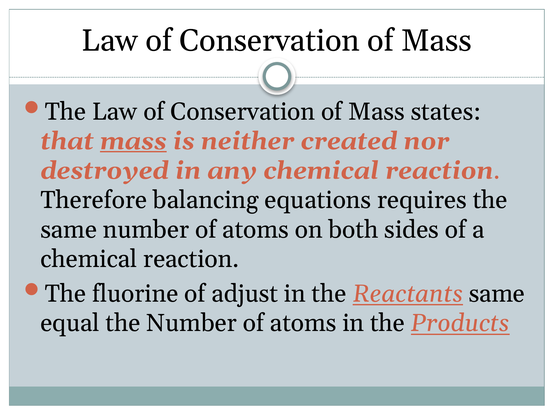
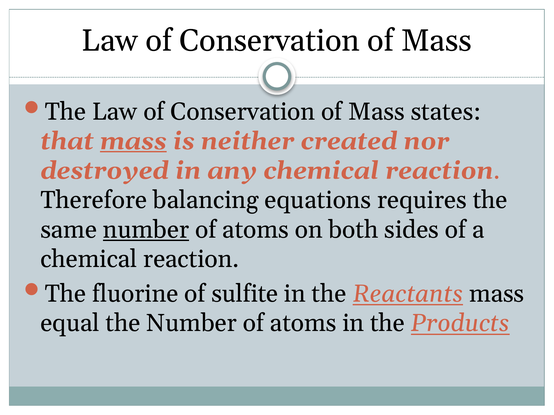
number underline: none -> present (146, 230)
adjust: adjust -> sulfite (245, 294)
Reactants same: same -> mass (497, 294)
